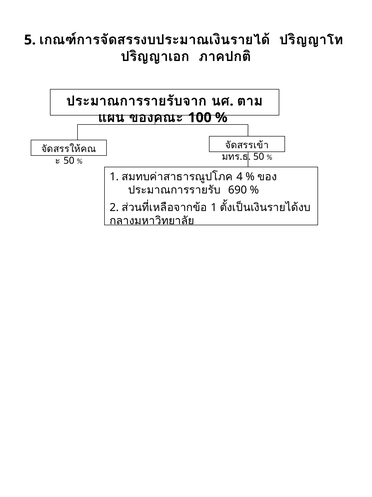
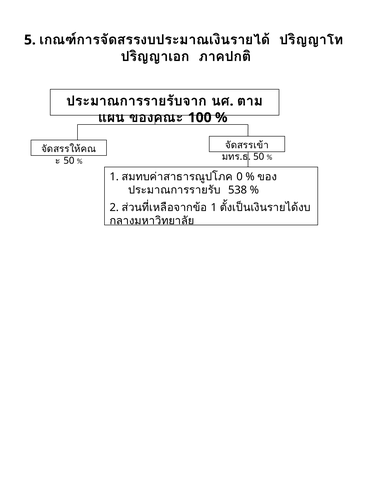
4: 4 -> 0 (240, 176)
690: 690 -> 538 (238, 190)
